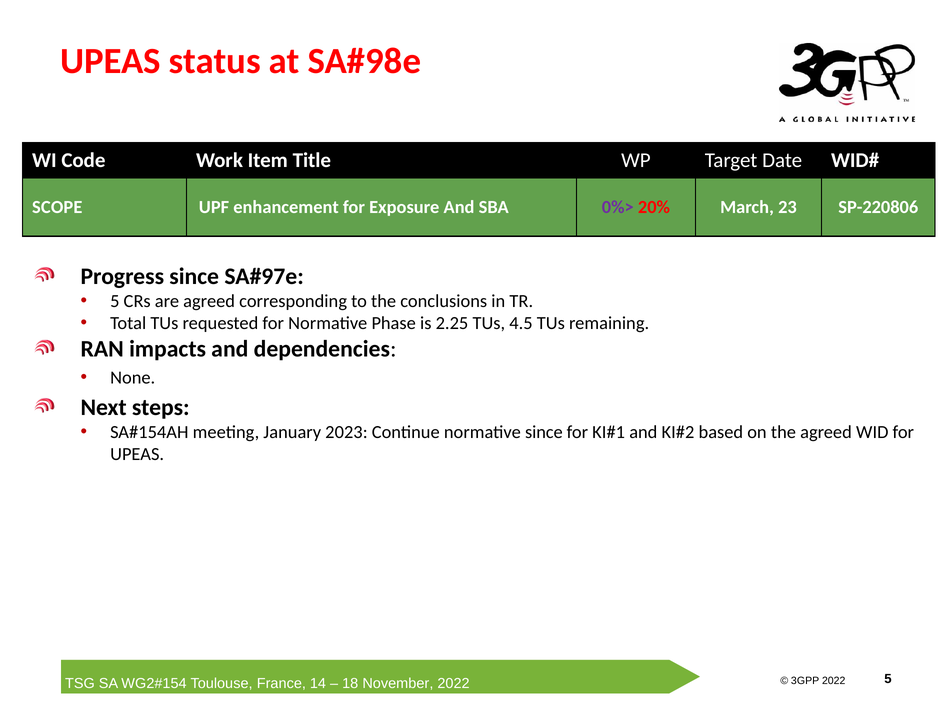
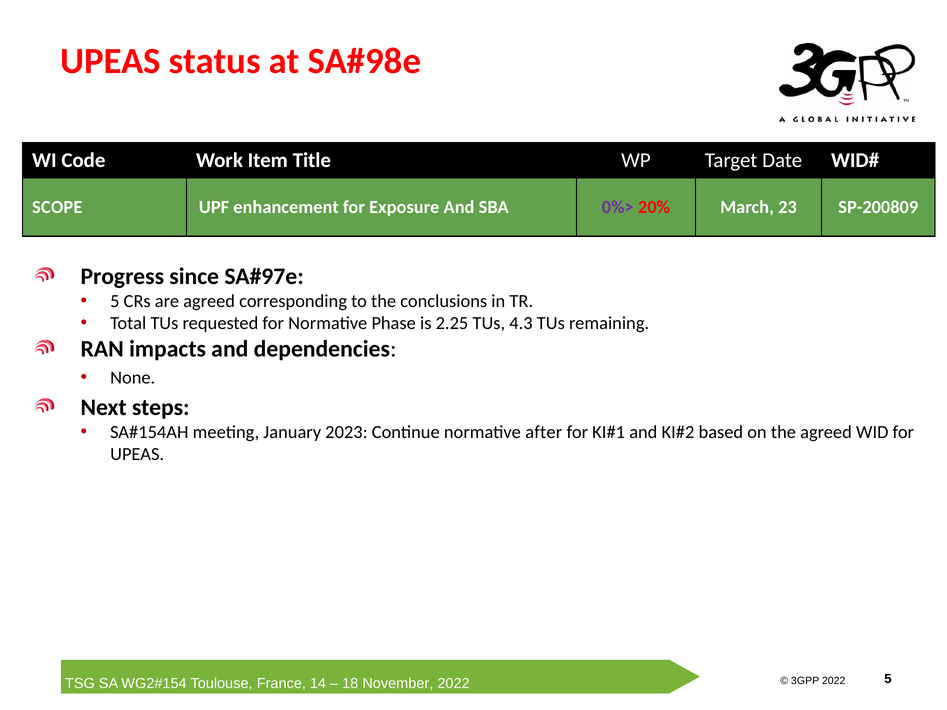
SP-220806: SP-220806 -> SP-200809 (878, 207)
4.5: 4.5 -> 4.3 (521, 323)
normative since: since -> after (544, 432)
